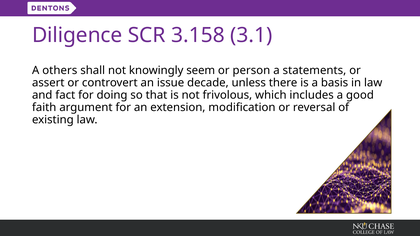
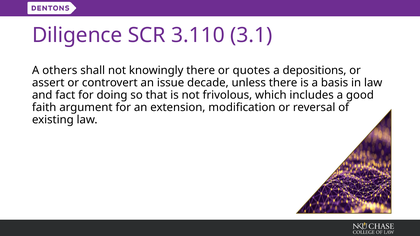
3.158: 3.158 -> 3.110 (198, 35)
knowingly seem: seem -> there (201, 71)
person: person -> quotes (251, 71)
statements: statements -> depositions (315, 71)
